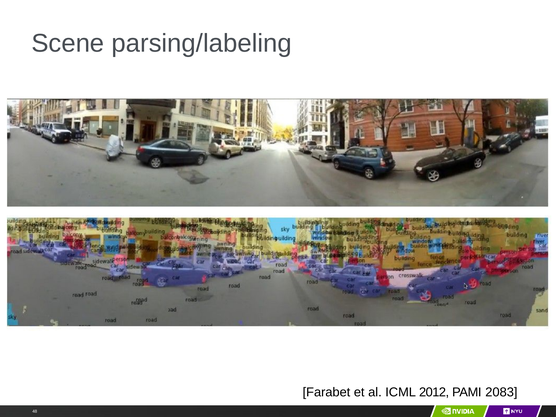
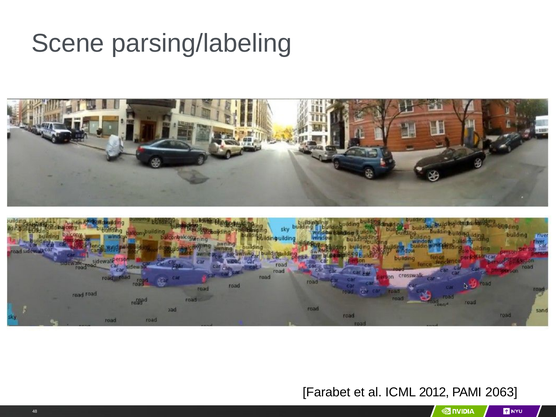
2083: 2083 -> 2063 (501, 392)
